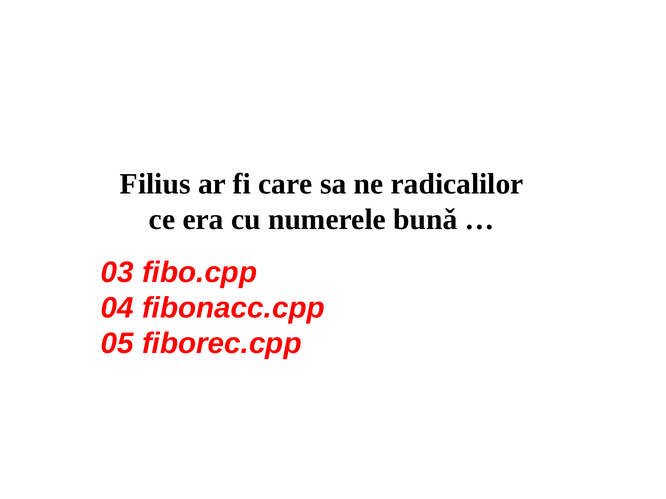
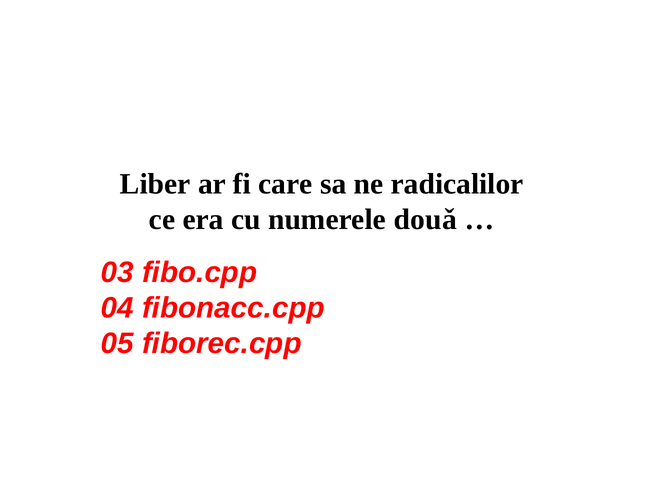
Filius: Filius -> Liber (155, 184)
bunǎ: bunǎ -> douǎ (425, 220)
